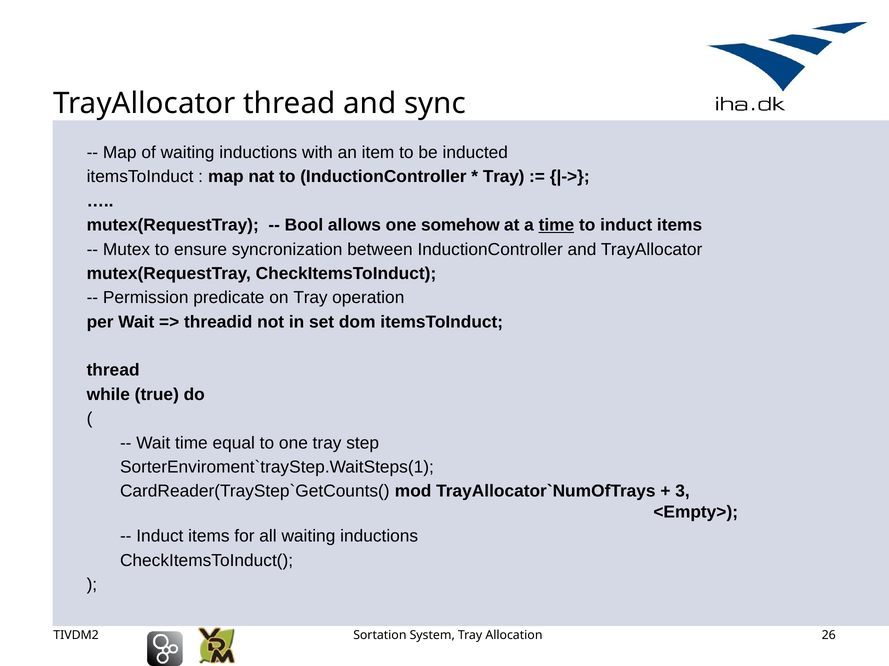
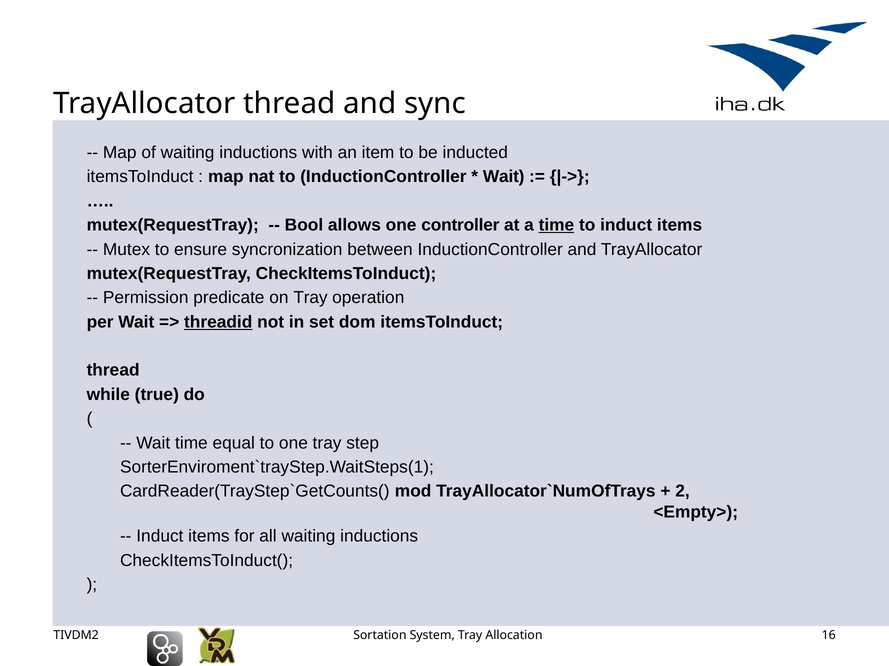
Tray: Tray -> Wait (504, 177)
somehow: somehow -> controller (460, 225)
threadid underline: none -> present (218, 322)
3: 3 -> 2 (683, 492)
26: 26 -> 16 (829, 636)
